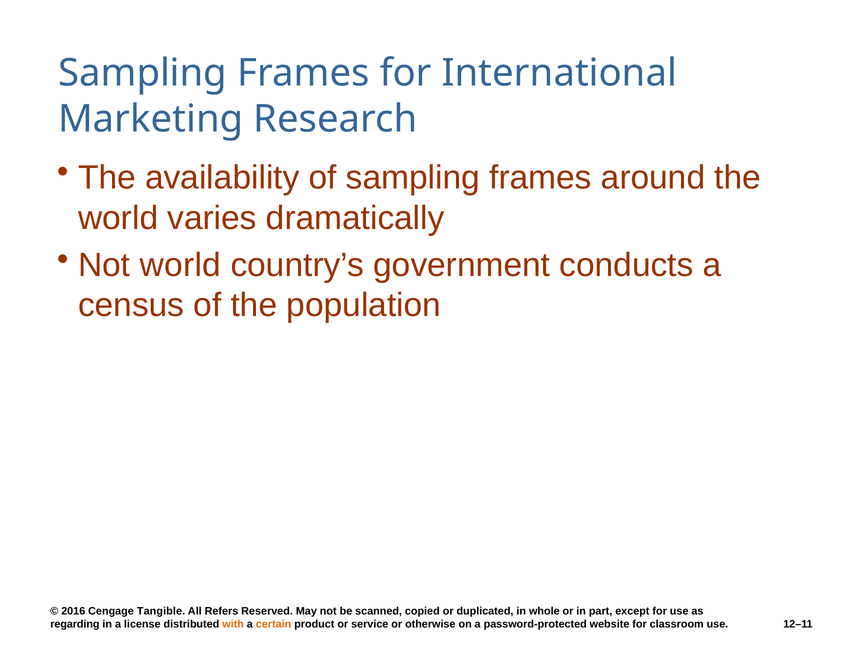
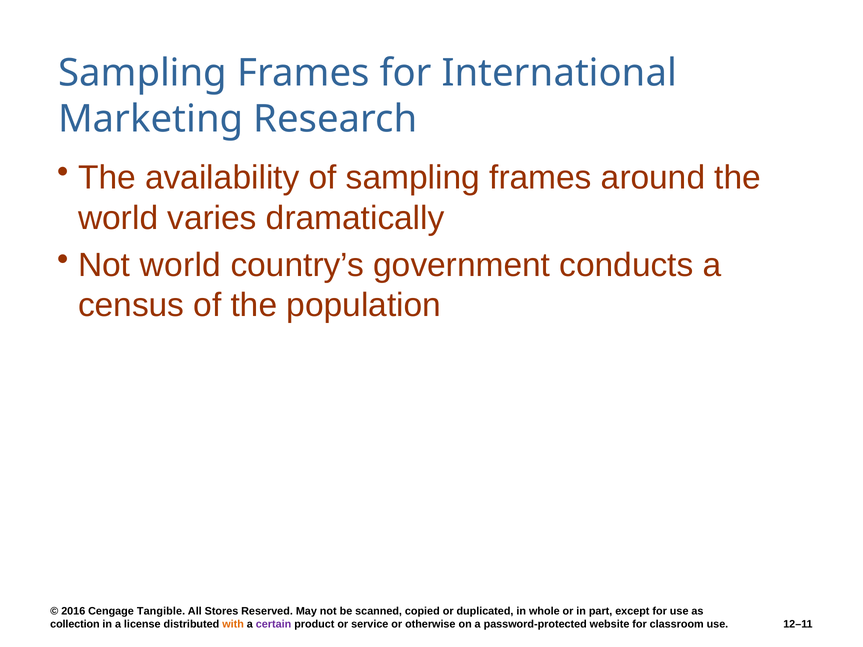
Refers: Refers -> Stores (222, 611)
regarding: regarding -> collection (75, 624)
certain colour: orange -> purple (274, 624)
